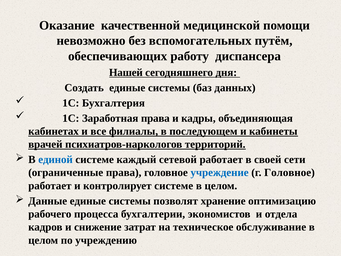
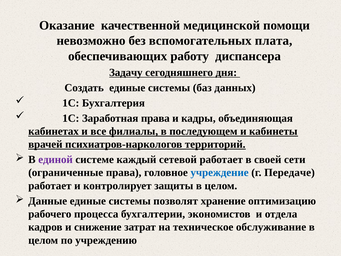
путём: путём -> плата (274, 41)
Нашей: Нашей -> Задачу (126, 72)
единой colour: blue -> purple (56, 159)
г Головное: Головное -> Передаче (289, 172)
контролирует системе: системе -> защиты (174, 186)
